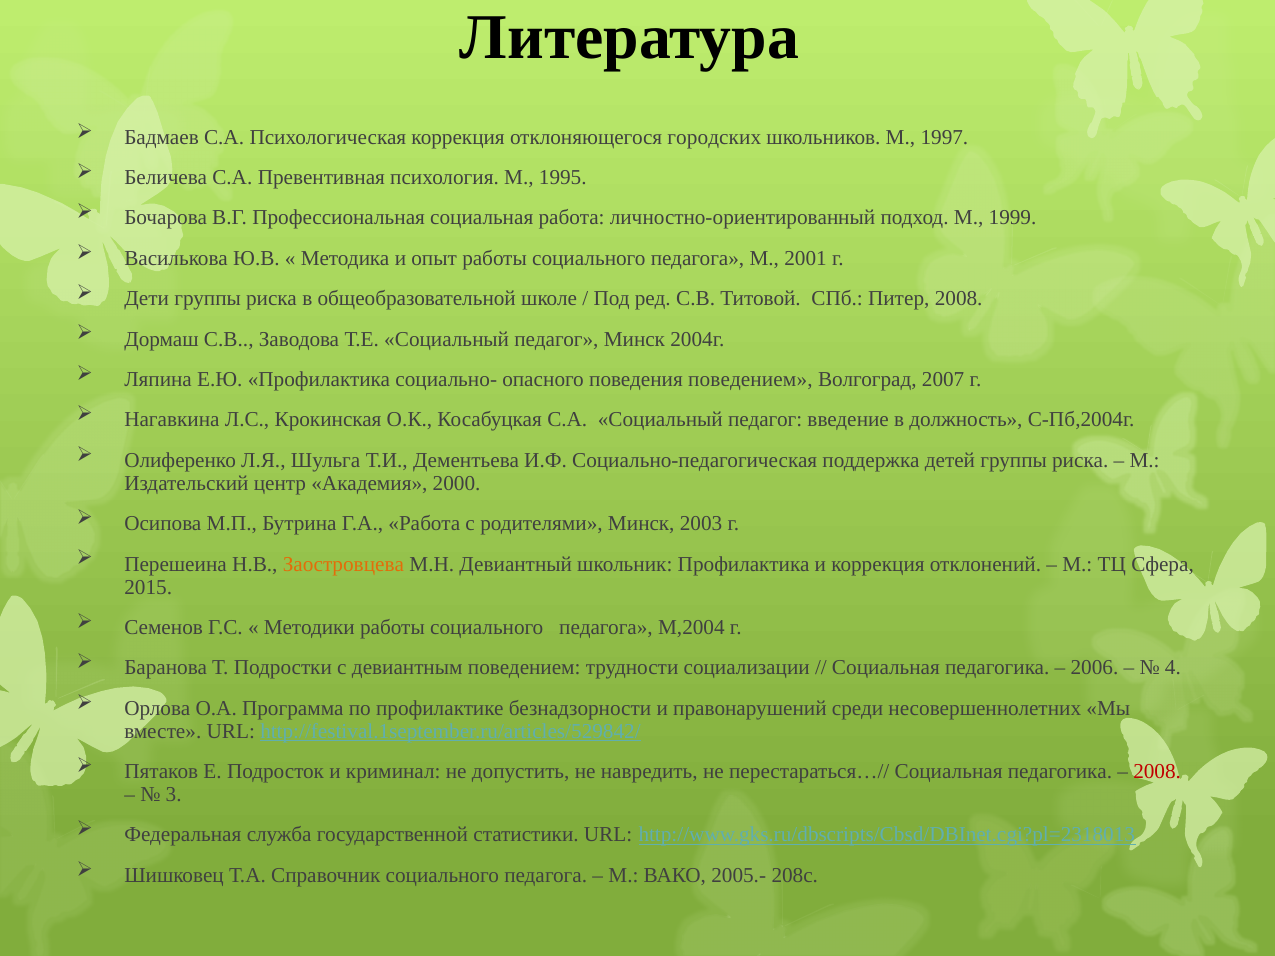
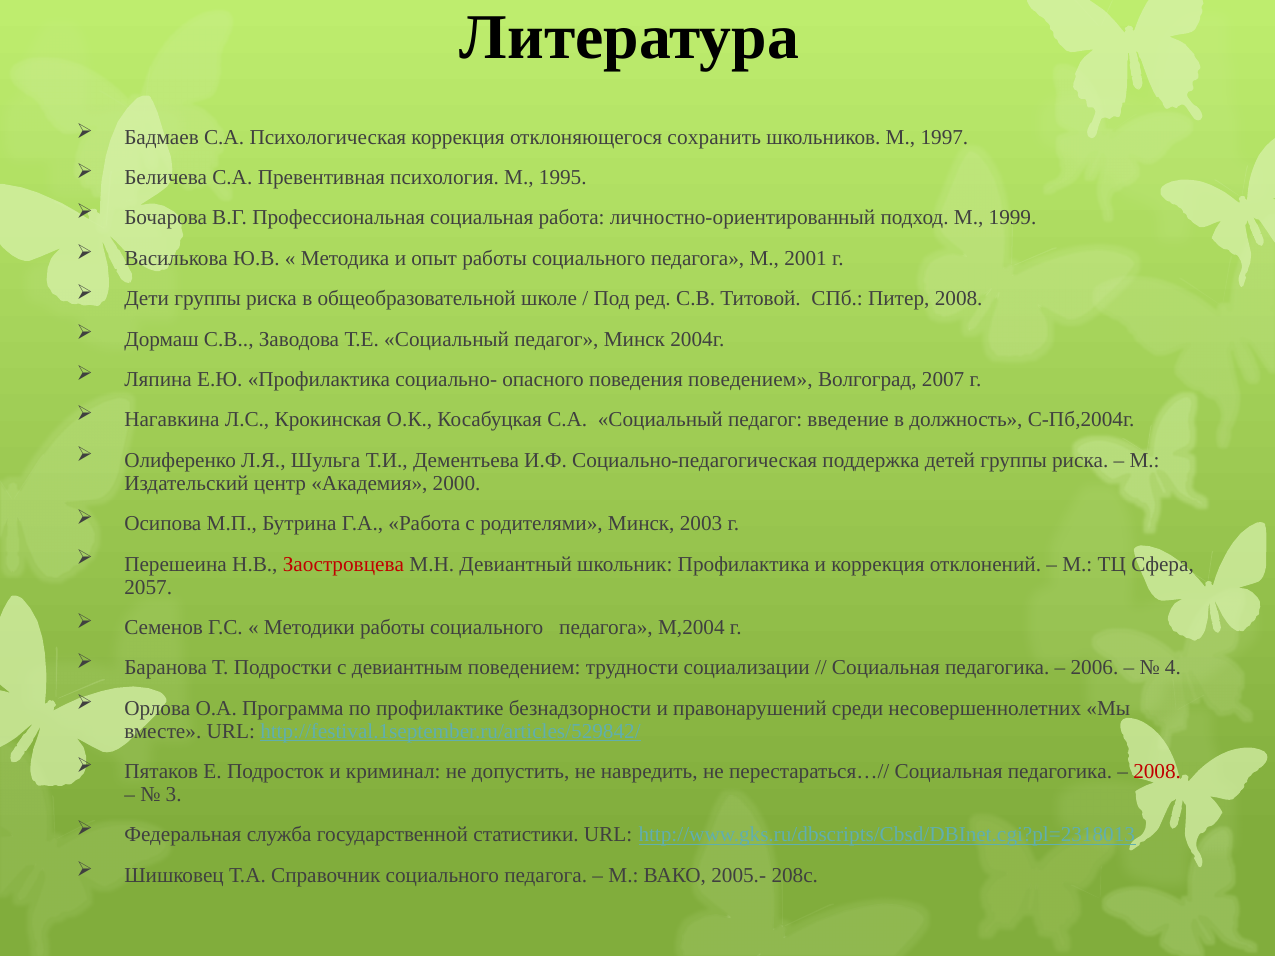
городских: городских -> сохранить (714, 137)
Заостровцева colour: orange -> red (343, 564)
2015: 2015 -> 2057 (148, 587)
